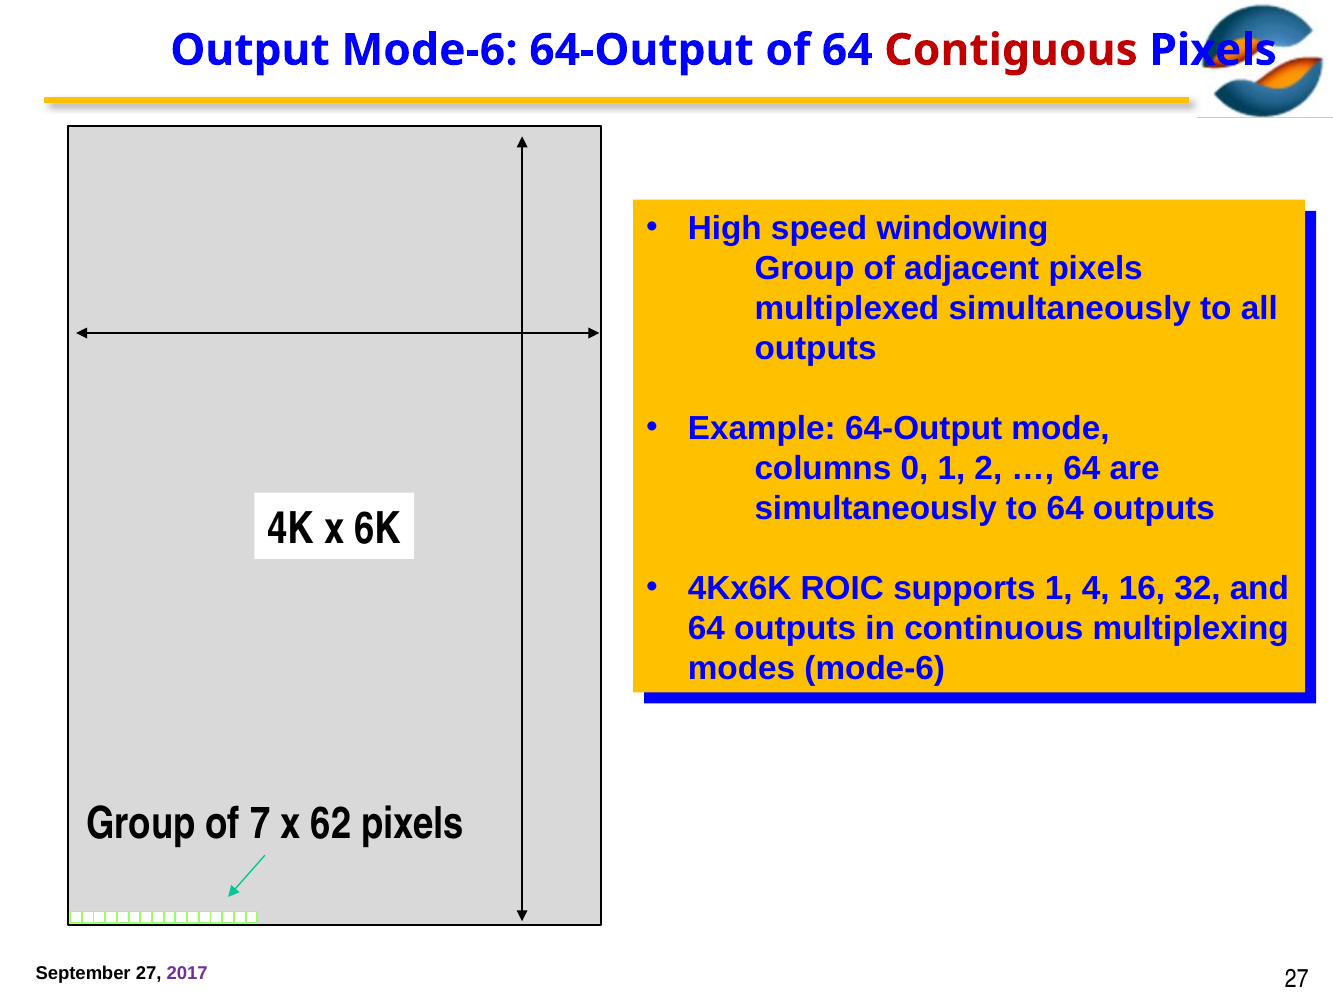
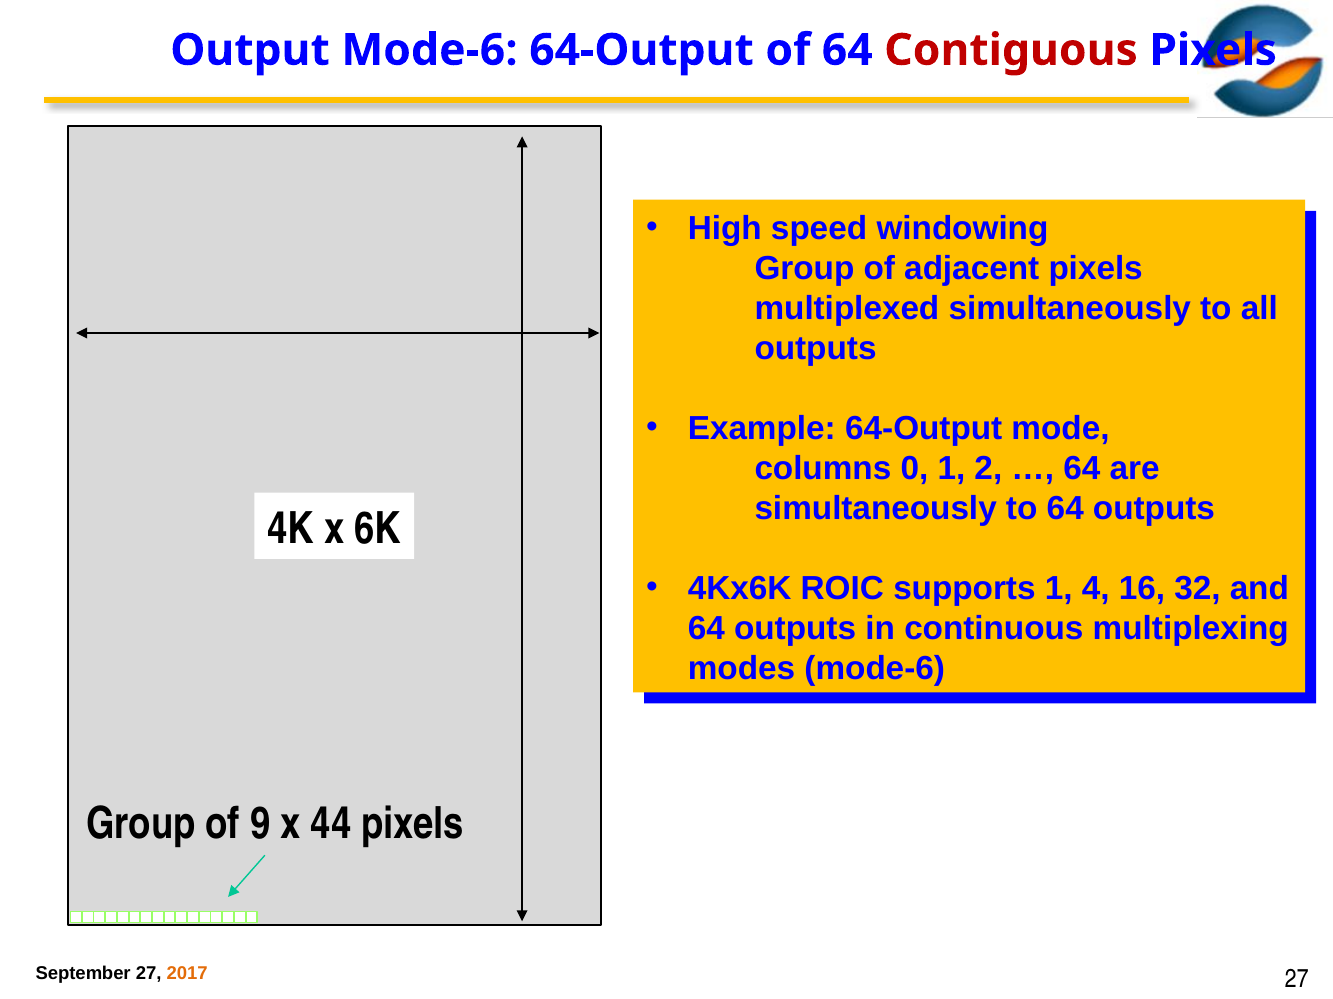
7: 7 -> 9 (260, 825)
62: 62 -> 44 (331, 825)
2017 colour: purple -> orange (187, 974)
